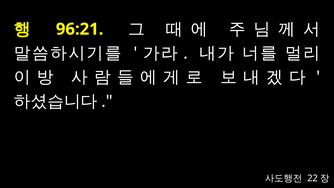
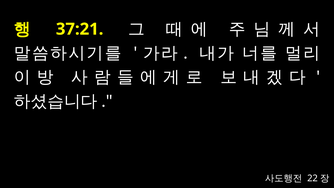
96:21: 96:21 -> 37:21 (80, 29)
